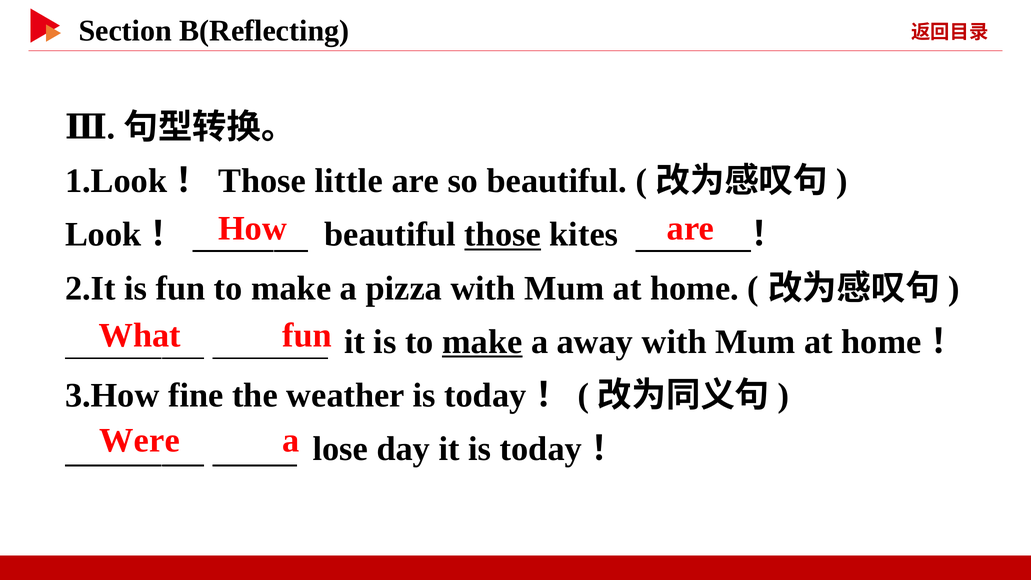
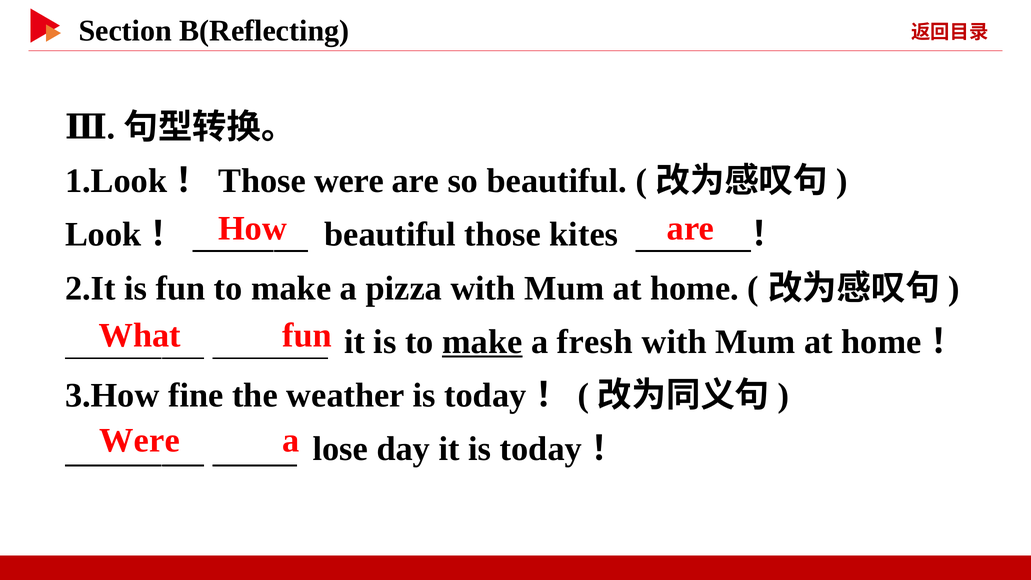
Those little: little -> were (349, 181)
those underline: present -> none (503, 235)
away: away -> fresh (595, 342)
